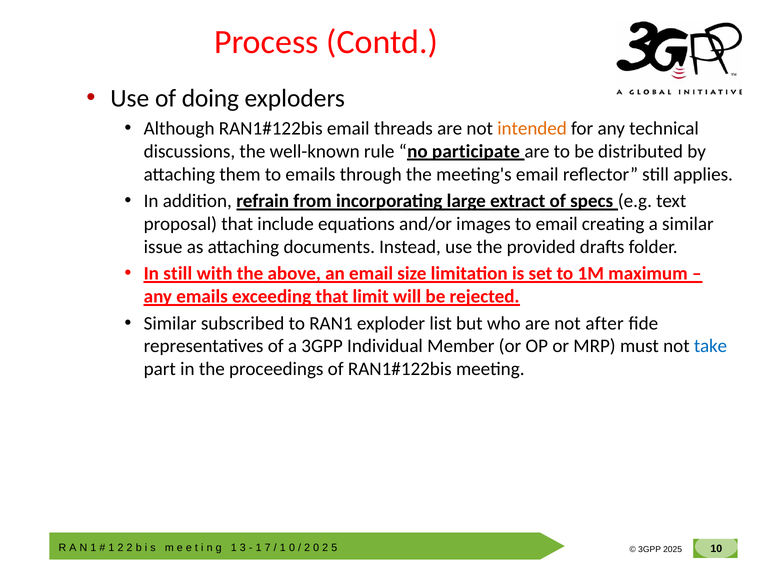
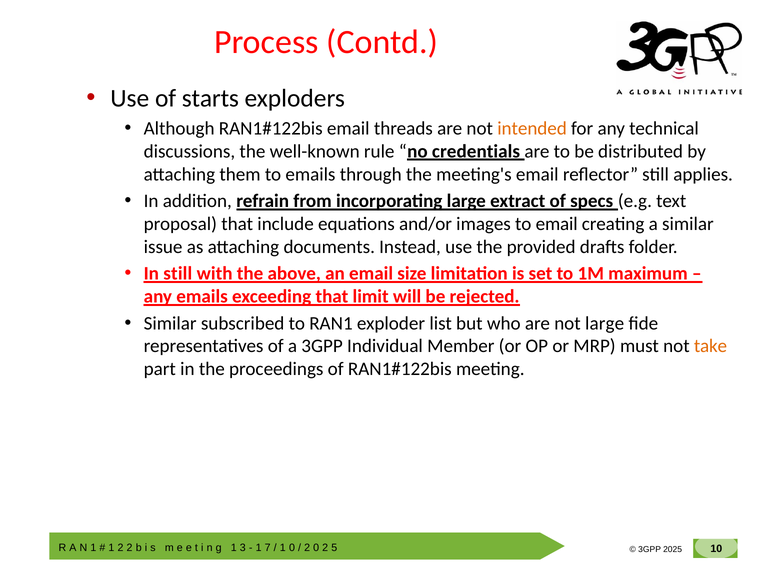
doing: doing -> starts (210, 98)
participate: participate -> credentials (476, 151)
not after: after -> large (605, 323)
take colour: blue -> orange (710, 346)
